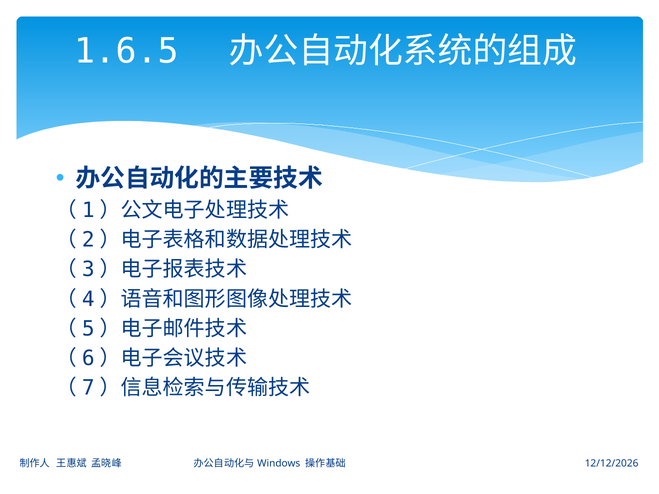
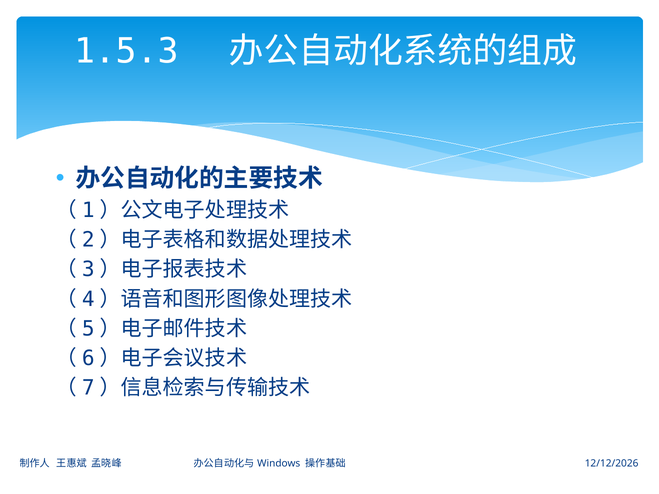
1.6.5: 1.6.5 -> 1.5.3 (126, 51)
